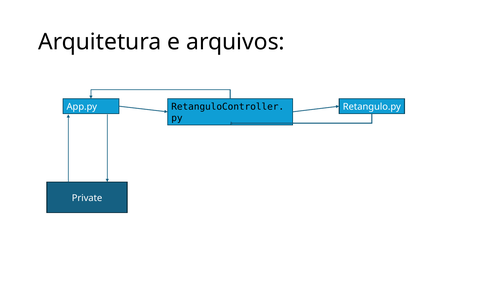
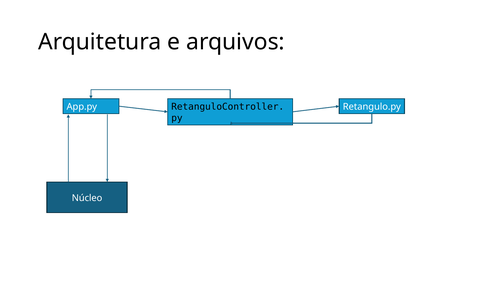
Private: Private -> Núcleo (87, 198)
